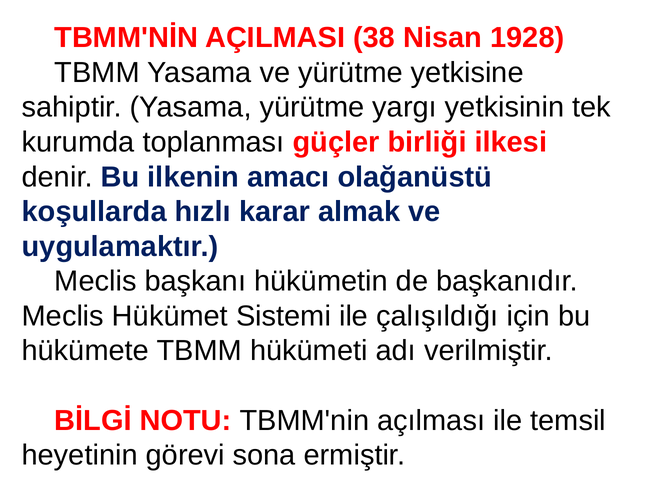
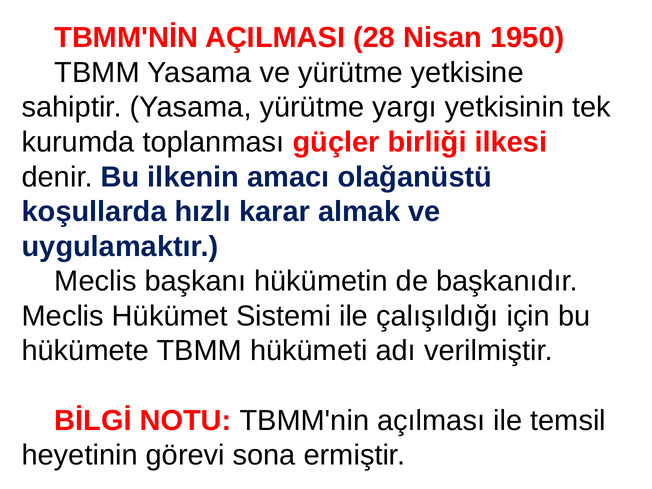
38: 38 -> 28 (374, 38)
1928: 1928 -> 1950 (527, 38)
